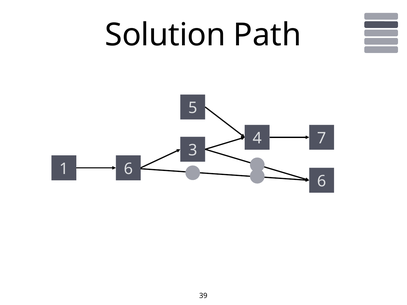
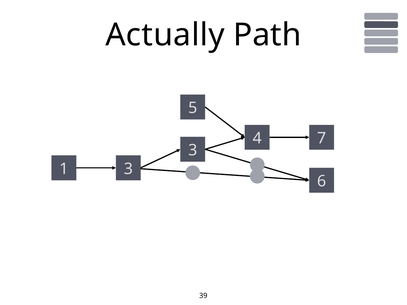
Solution: Solution -> Actually (165, 35)
1 6: 6 -> 3 (128, 169)
